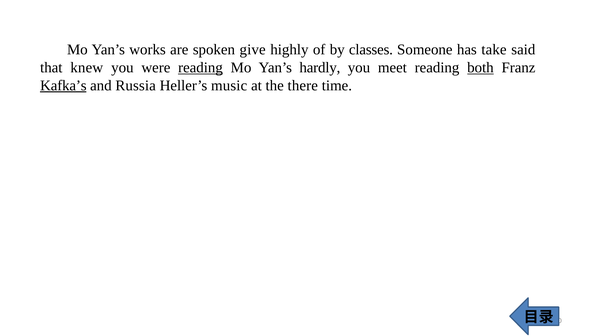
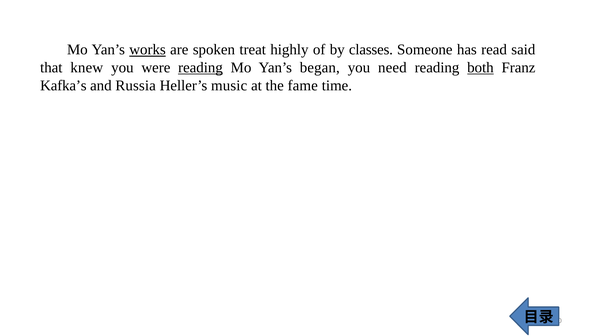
works underline: none -> present (148, 50)
give: give -> treat (253, 50)
take: take -> read (494, 50)
hardly: hardly -> began (320, 67)
meet: meet -> need (392, 67)
Kafka’s underline: present -> none (63, 85)
there: there -> fame (303, 85)
